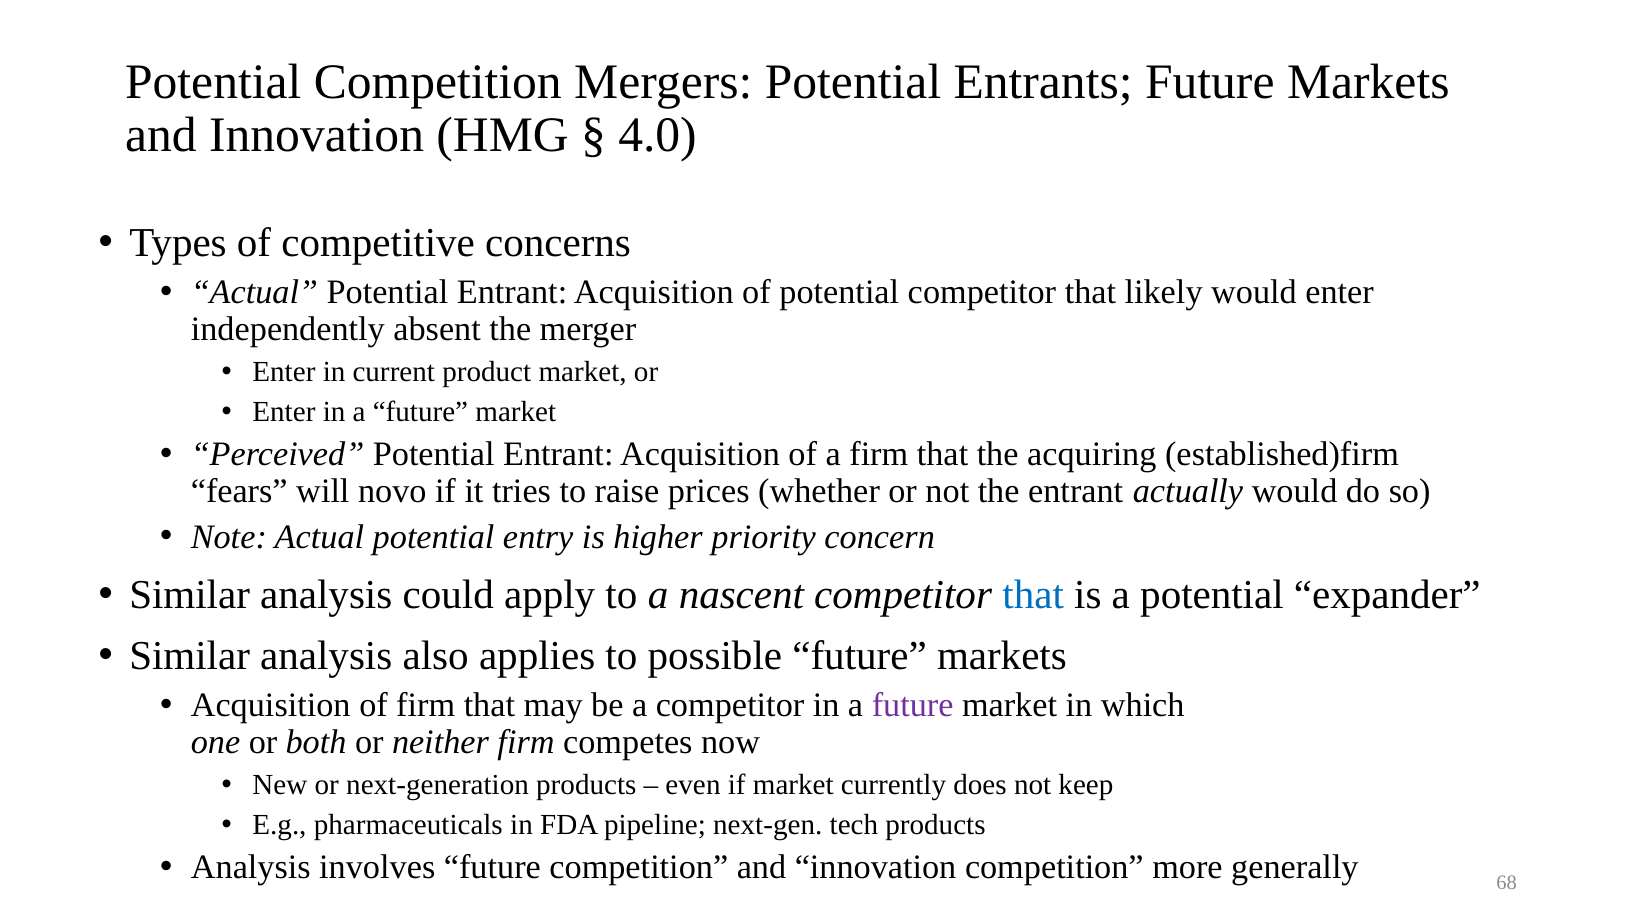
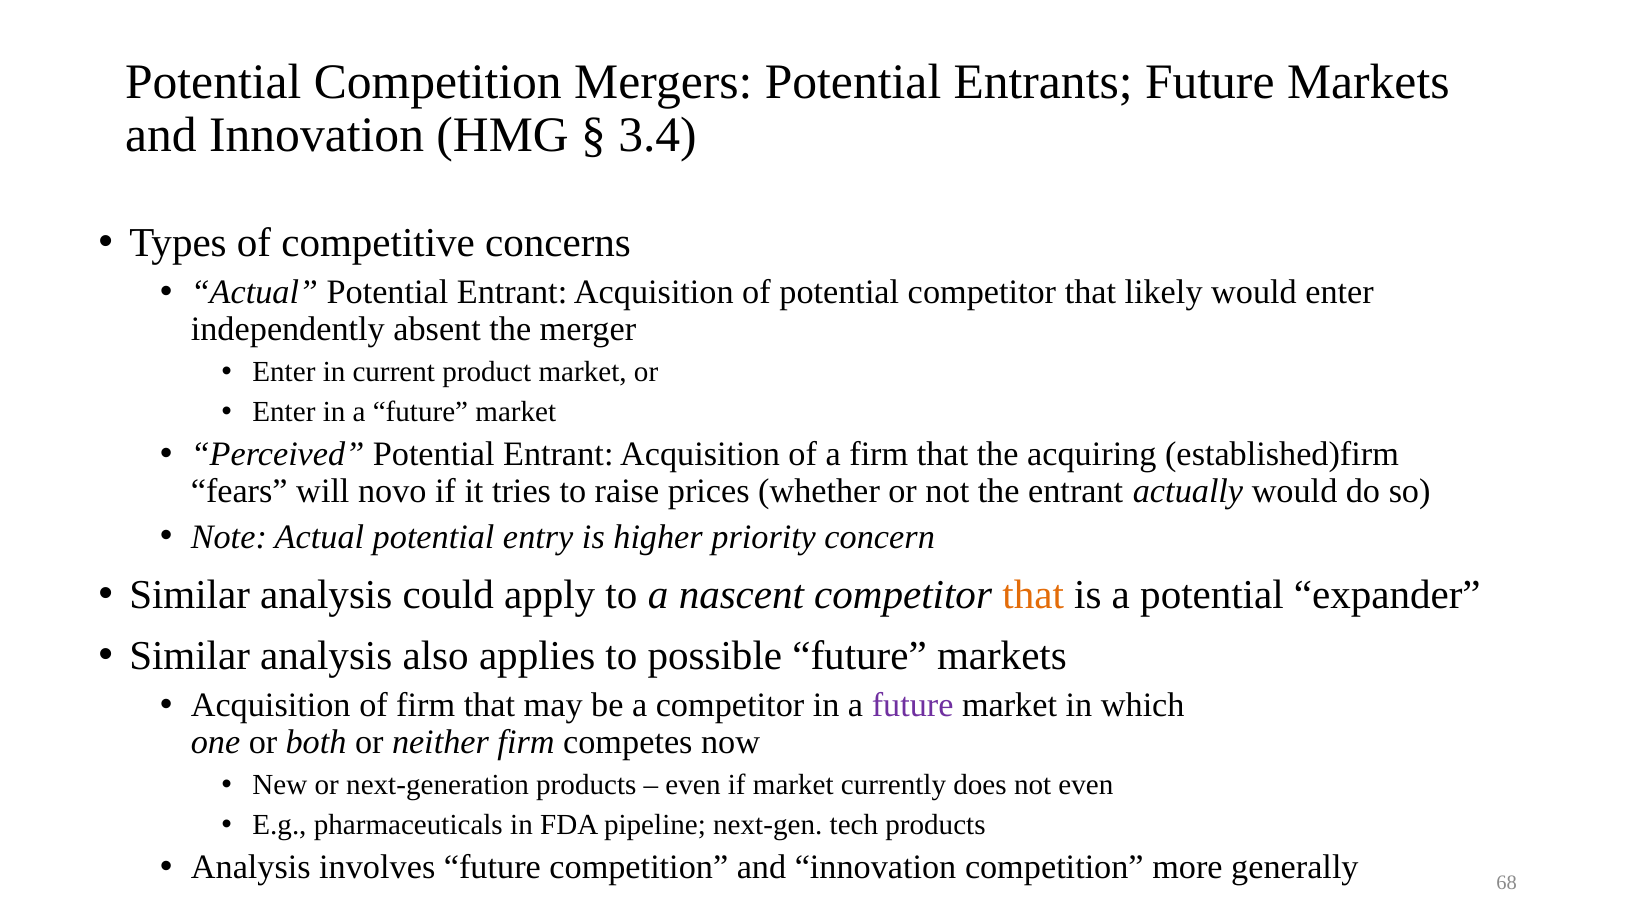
4.0: 4.0 -> 3.4 (658, 135)
that colour: blue -> orange (1033, 594)
not keep: keep -> even (1086, 785)
